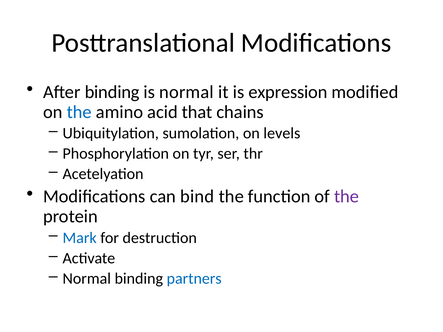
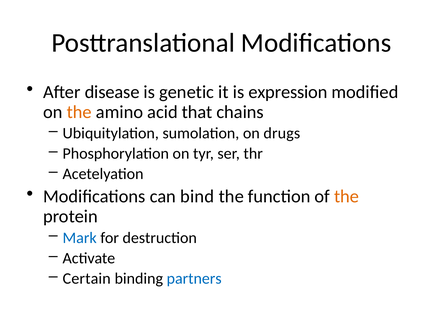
After binding: binding -> disease (112, 92)
is normal: normal -> genetic (187, 92)
the colour: blue -> orange (79, 112)
levels: levels -> drugs (282, 133)
the colour: purple -> orange (347, 197)
Normal: Normal -> Certain (87, 279)
